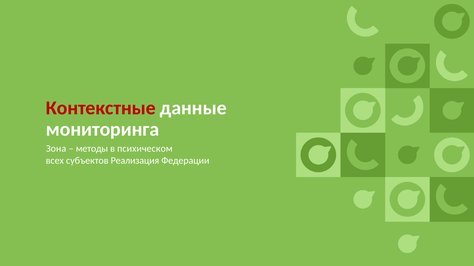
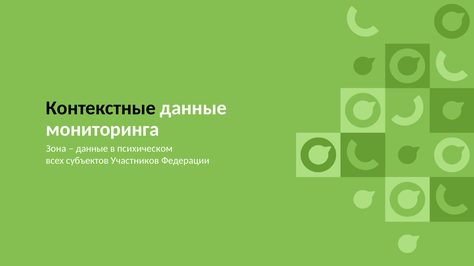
Контекстные colour: red -> black (101, 108)
методы: методы -> данные (92, 149)
Реализация: Реализация -> Участников (135, 161)
